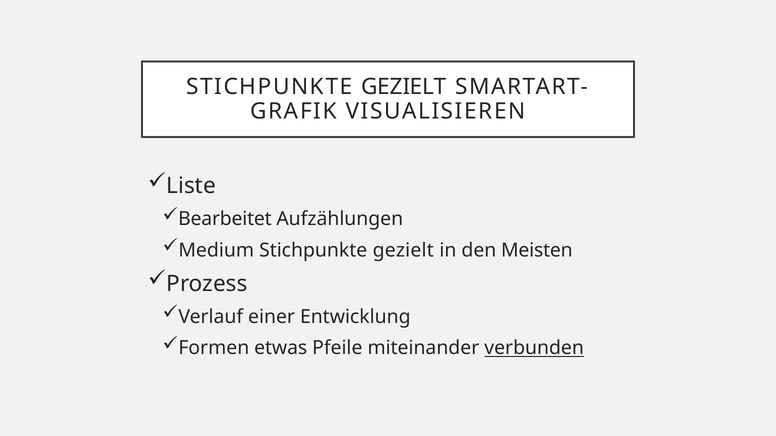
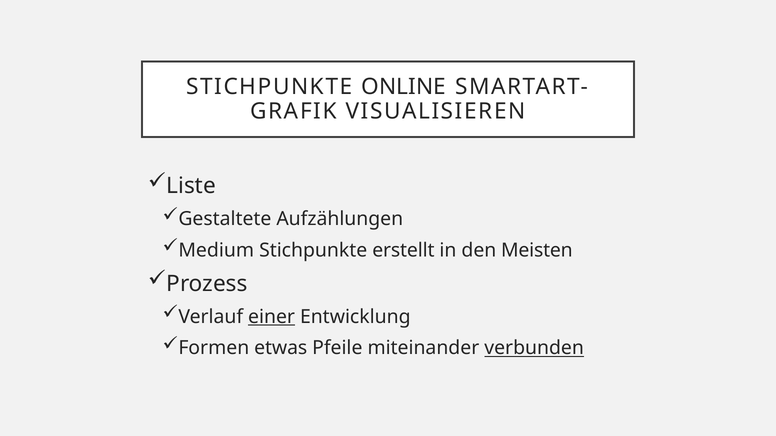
GEZIELT: GEZIELT -> ONLINE (404, 87)
Bearbeitet: Bearbeitet -> Gestaltete (225, 219)
gezielt: gezielt -> erstellt (403, 250)
einer underline: none -> present (272, 317)
